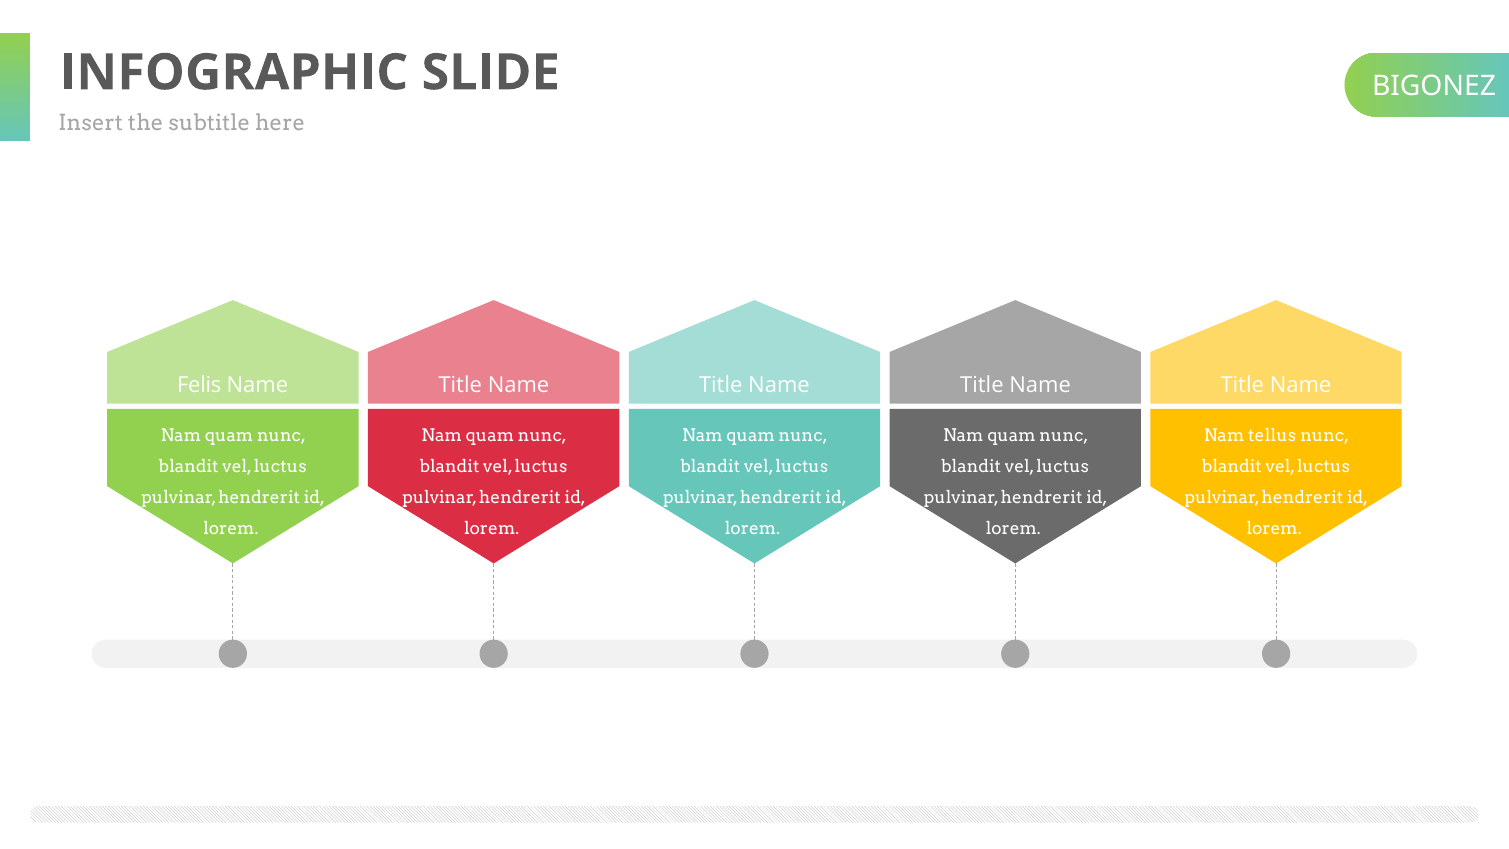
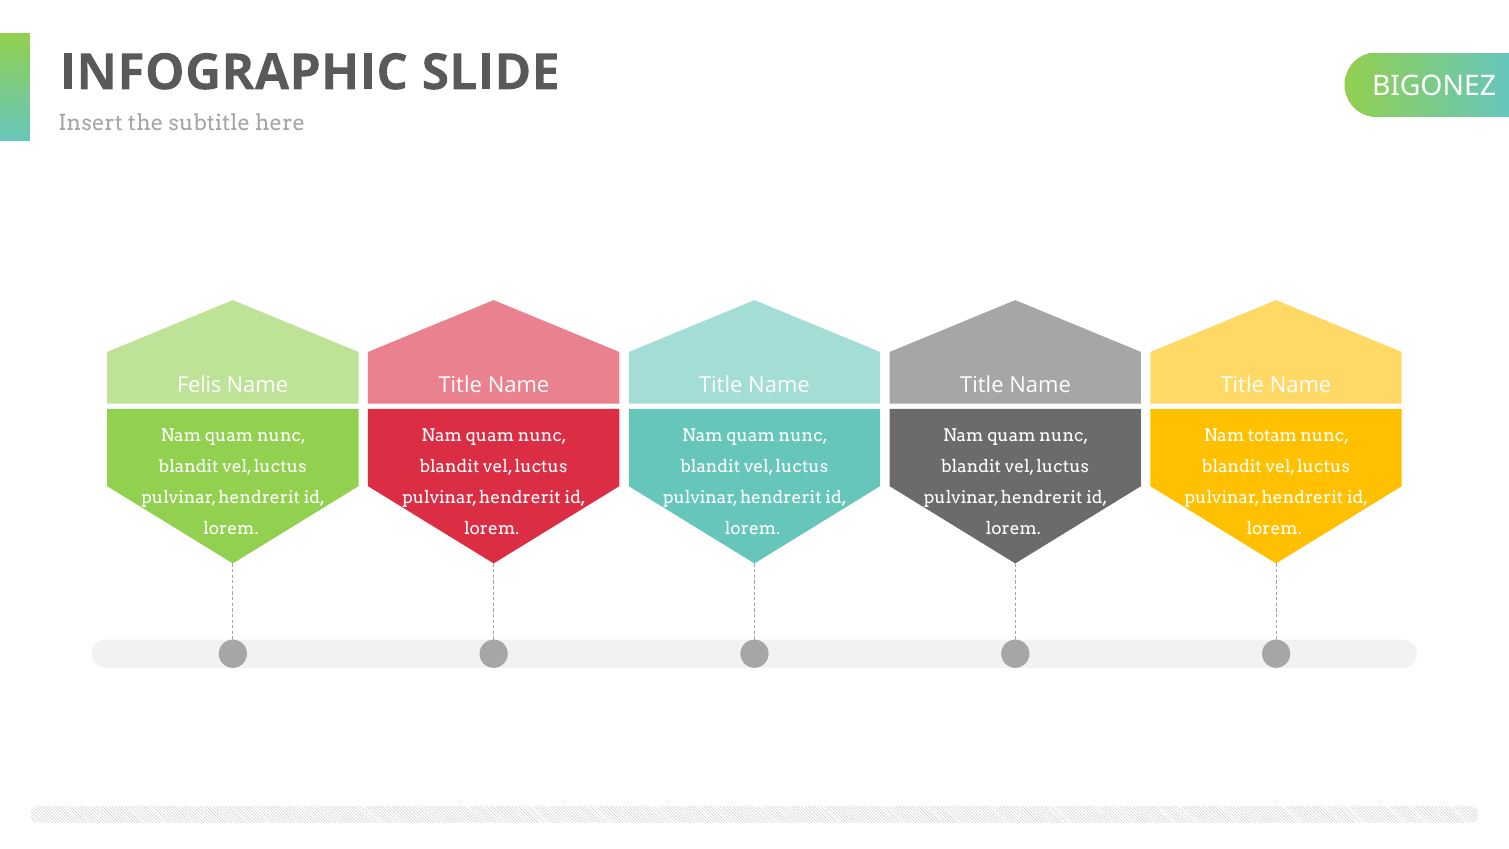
tellus: tellus -> totam (1272, 436)
